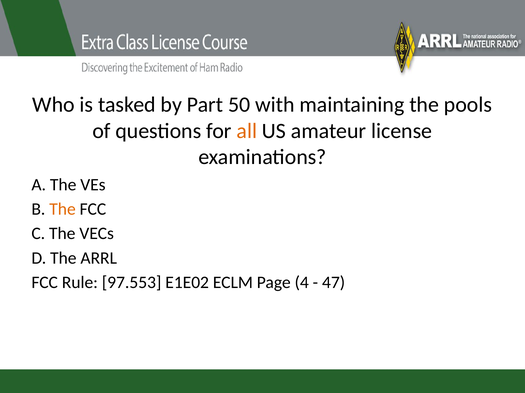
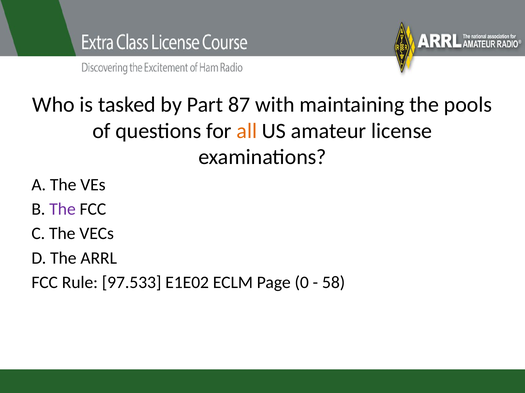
50: 50 -> 87 (239, 105)
The colour: orange -> purple (62, 209)
97.553: 97.553 -> 97.533 (132, 283)
4: 4 -> 0 (302, 283)
47: 47 -> 58 (334, 283)
